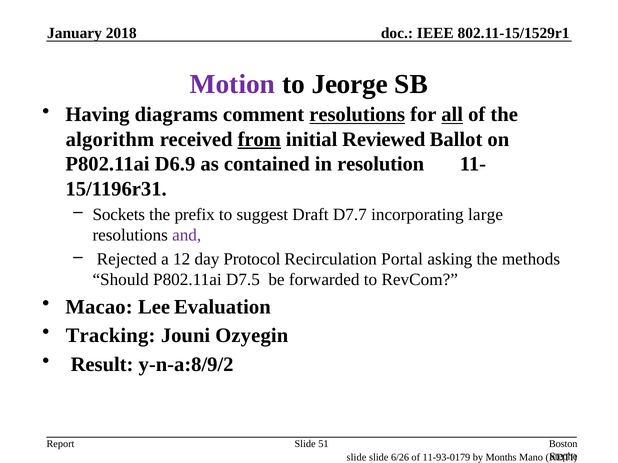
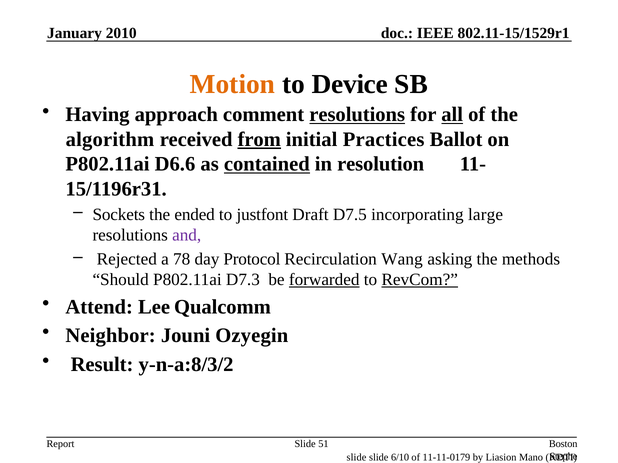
2018: 2018 -> 2010 (121, 33)
Motion colour: purple -> orange (232, 84)
Jeorge: Jeorge -> Device (350, 84)
diagrams: diagrams -> approach (176, 115)
Reviewed: Reviewed -> Practices (384, 139)
D6.9: D6.9 -> D6.6 (175, 164)
contained underline: none -> present (267, 164)
prefix: prefix -> ended (195, 215)
suggest: suggest -> justfont (262, 215)
D7.7: D7.7 -> D7.5 (350, 215)
12: 12 -> 78 (182, 259)
Portal: Portal -> Wang (402, 259)
D7.5: D7.5 -> D7.3 (243, 280)
forwarded underline: none -> present (324, 280)
RevCom underline: none -> present (420, 280)
Macao: Macao -> Attend (99, 307)
Evaluation: Evaluation -> Qualcomm (222, 307)
Tracking: Tracking -> Neighbor (111, 336)
y-n-a:8/9/2: y-n-a:8/9/2 -> y-n-a:8/3/2 (186, 365)
6/26: 6/26 -> 6/10 (400, 458)
11-93-0179: 11-93-0179 -> 11-11-0179 (446, 458)
Months: Months -> Liasion (501, 458)
